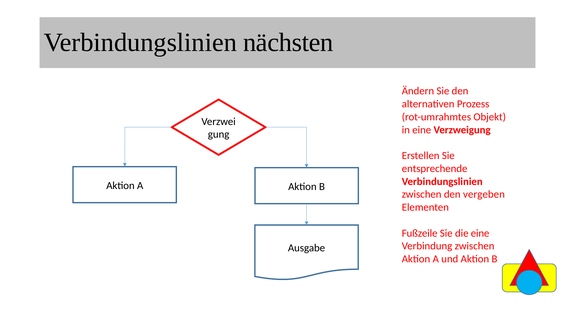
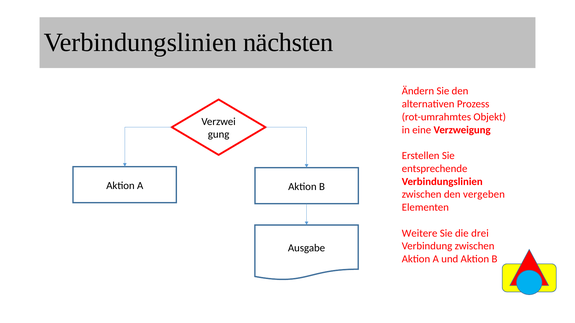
Fußzeile: Fußzeile -> Weitere (420, 233)
die eine: eine -> drei (480, 233)
